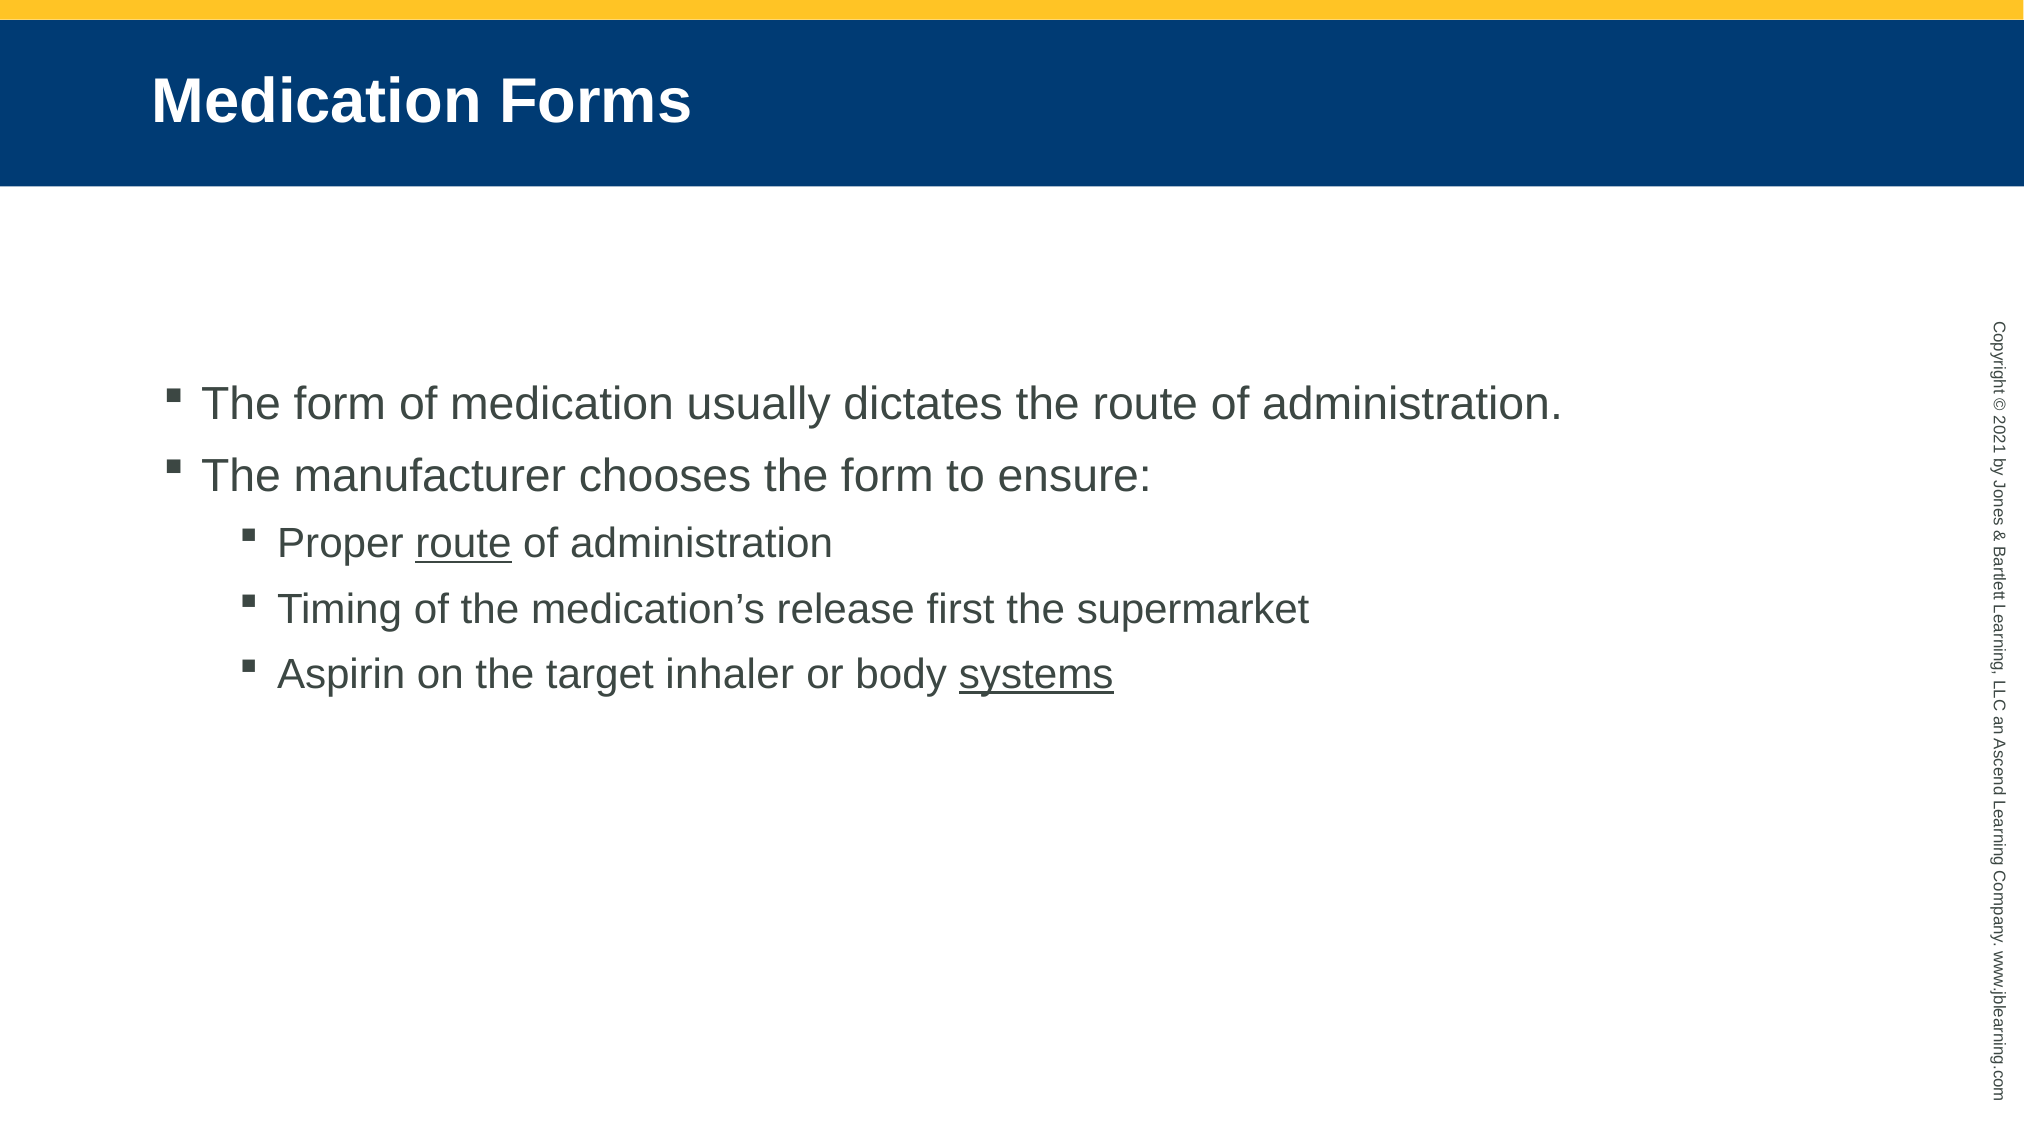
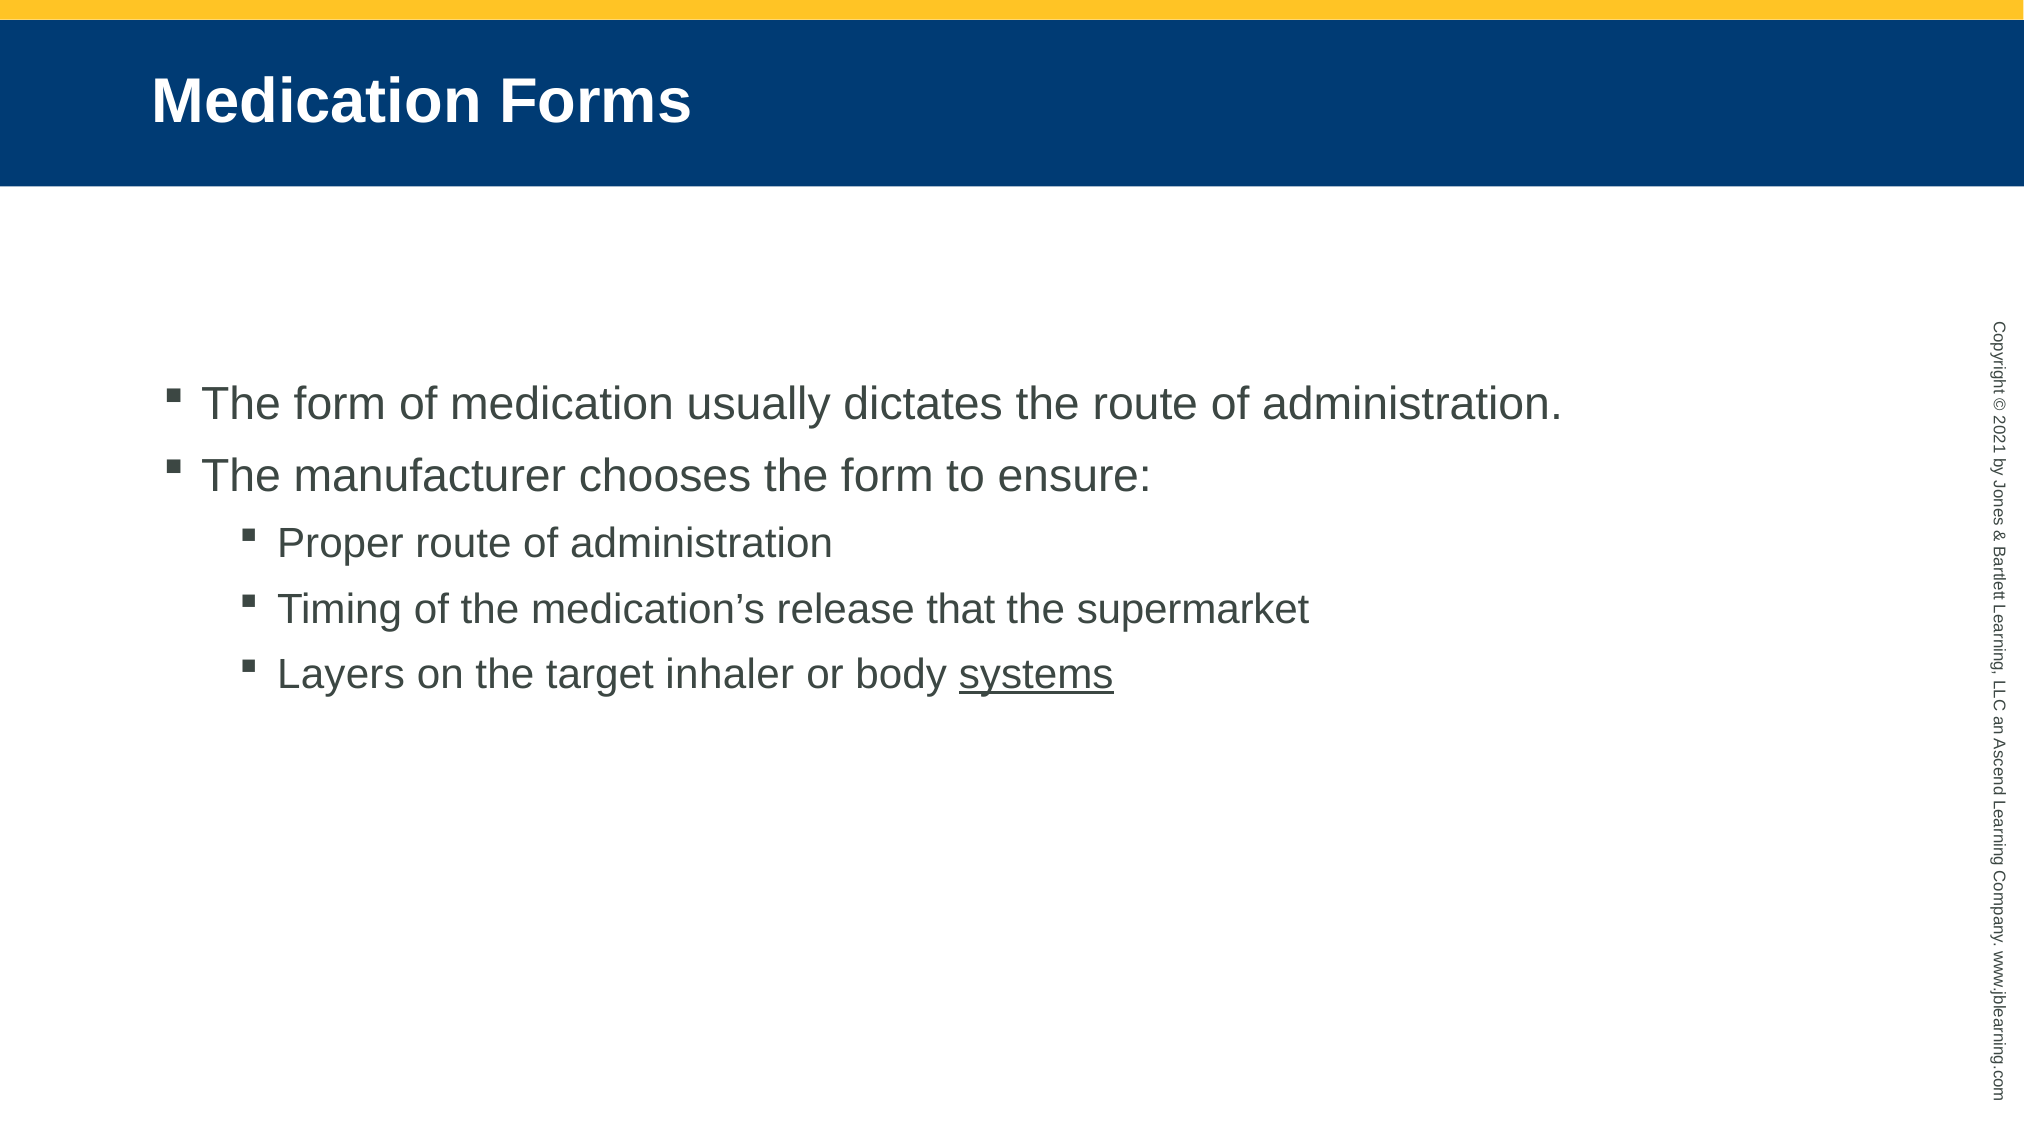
route underline: present -> none (463, 544)
first: first -> that (961, 609)
Aspirin: Aspirin -> Layers (341, 675)
